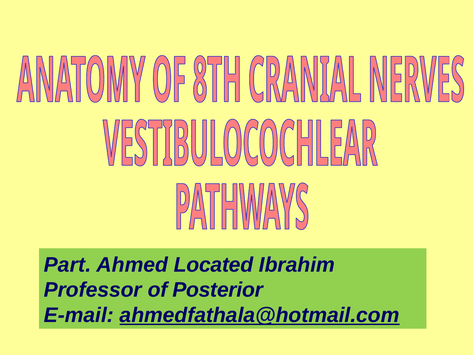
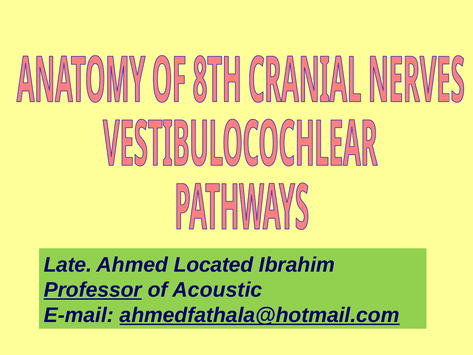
Part: Part -> Late (68, 265)
Professor underline: none -> present (93, 290)
Posterior: Posterior -> Acoustic (217, 290)
